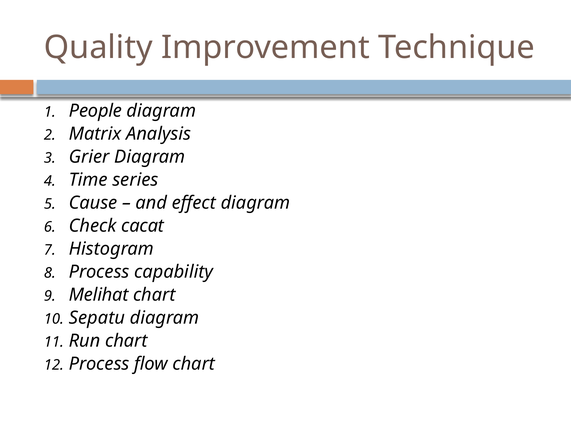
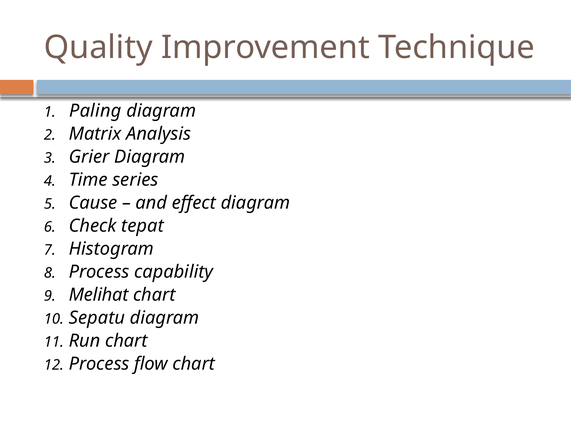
People: People -> Paling (95, 111)
cacat: cacat -> tepat (142, 226)
